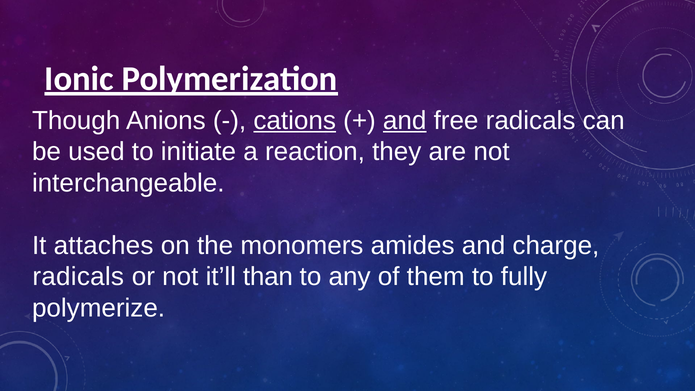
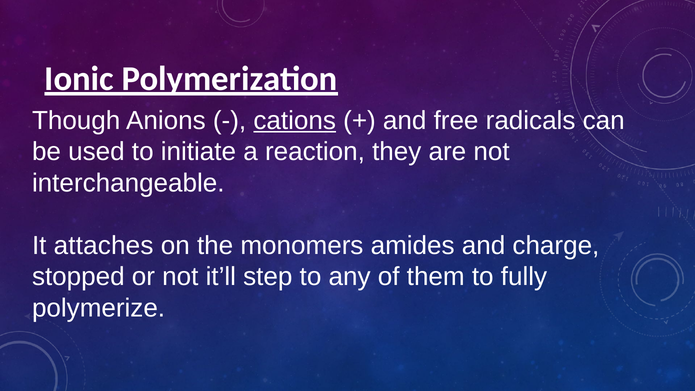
and underline: present -> none (405, 120)
radicals: radicals -> stopped (78, 277)
than: than -> step (268, 277)
